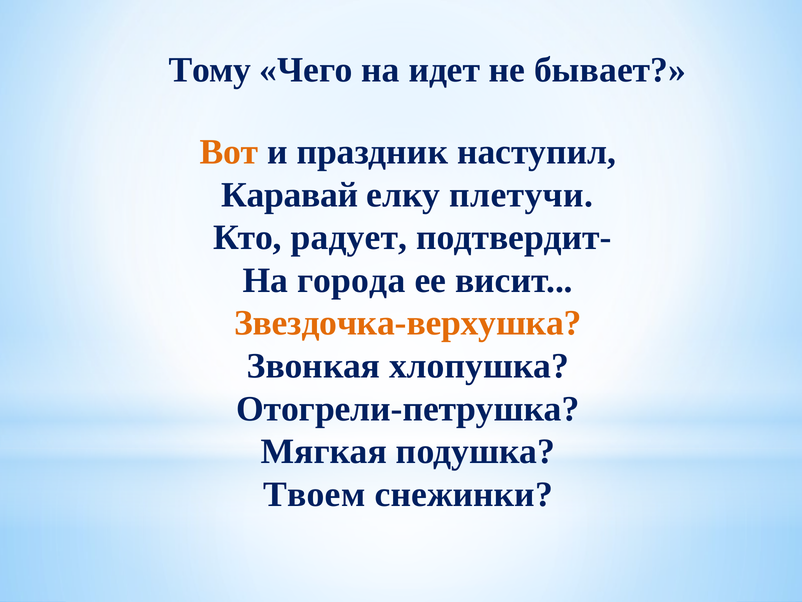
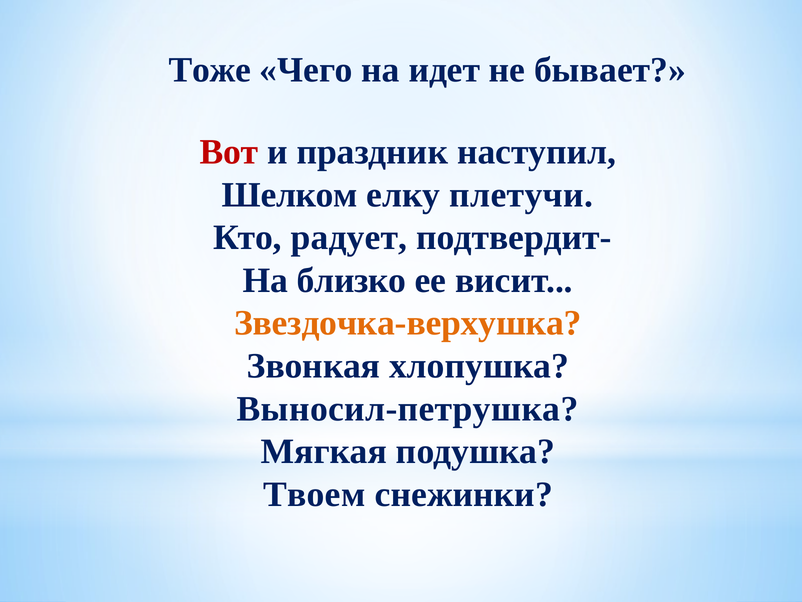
Тому: Тому -> Тоже (210, 70)
Вот colour: orange -> red (229, 152)
Каравай: Каравай -> Шелком (290, 195)
города: города -> близко (352, 280)
Отогрели-петрушка: Отогрели-петрушка -> Выносил-петрушка (408, 408)
